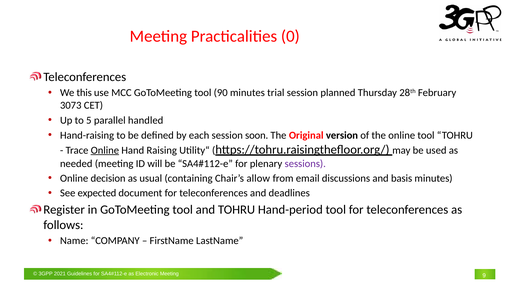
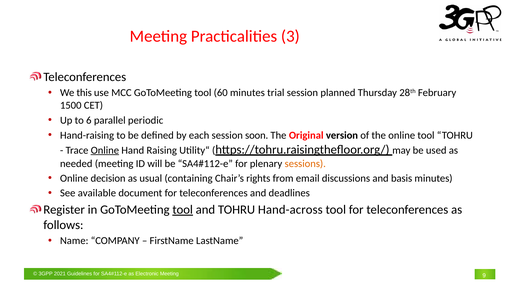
0: 0 -> 3 (290, 36)
90: 90 -> 60 (221, 93)
3073: 3073 -> 1500 (71, 106)
5: 5 -> 6 (89, 120)
handled: handled -> periodic (146, 120)
sessions colour: purple -> orange (305, 164)
allow: allow -> rights (258, 178)
expected: expected -> available (97, 193)
tool underline: none -> present (183, 210)
Hand-period: Hand-period -> Hand-across (290, 210)
